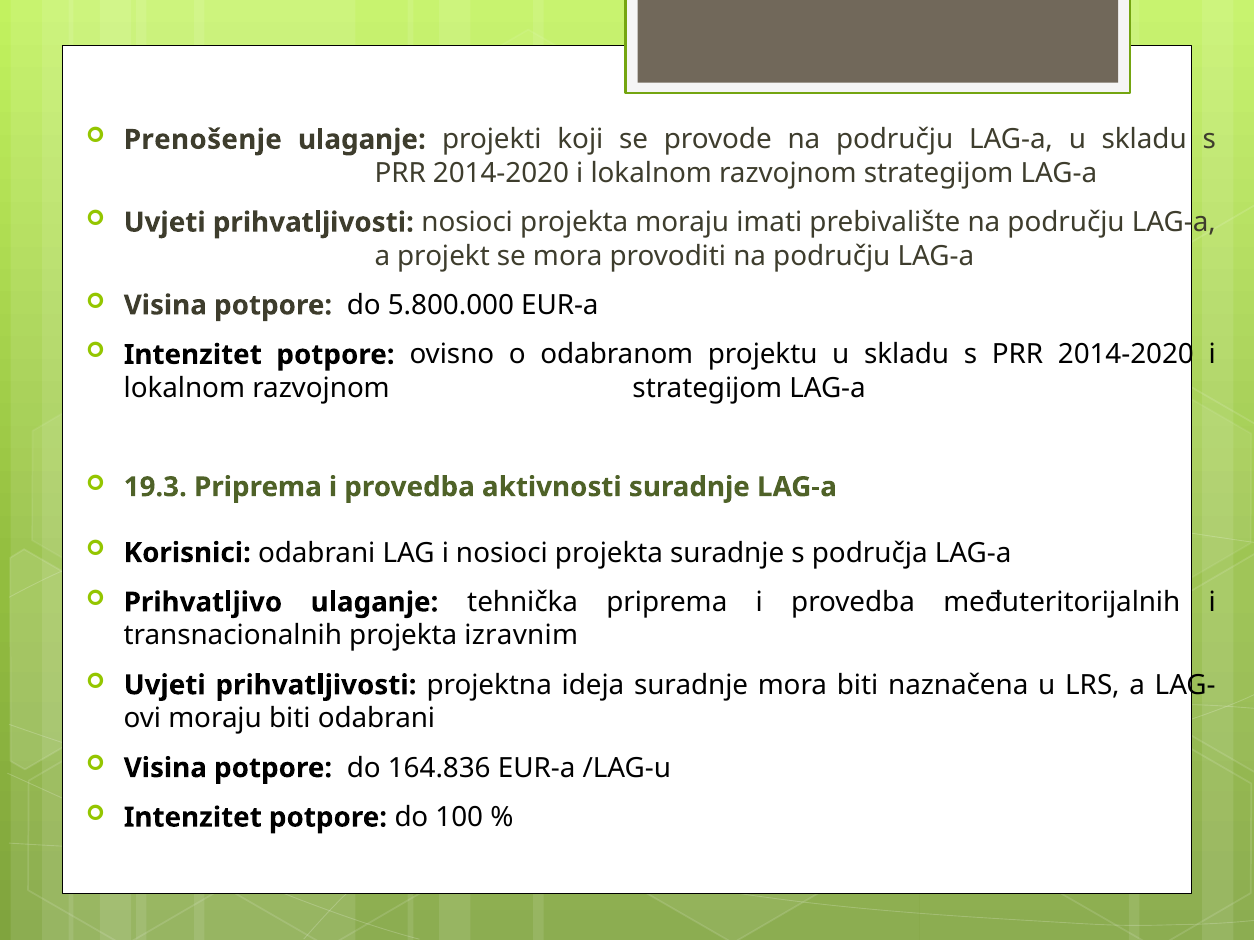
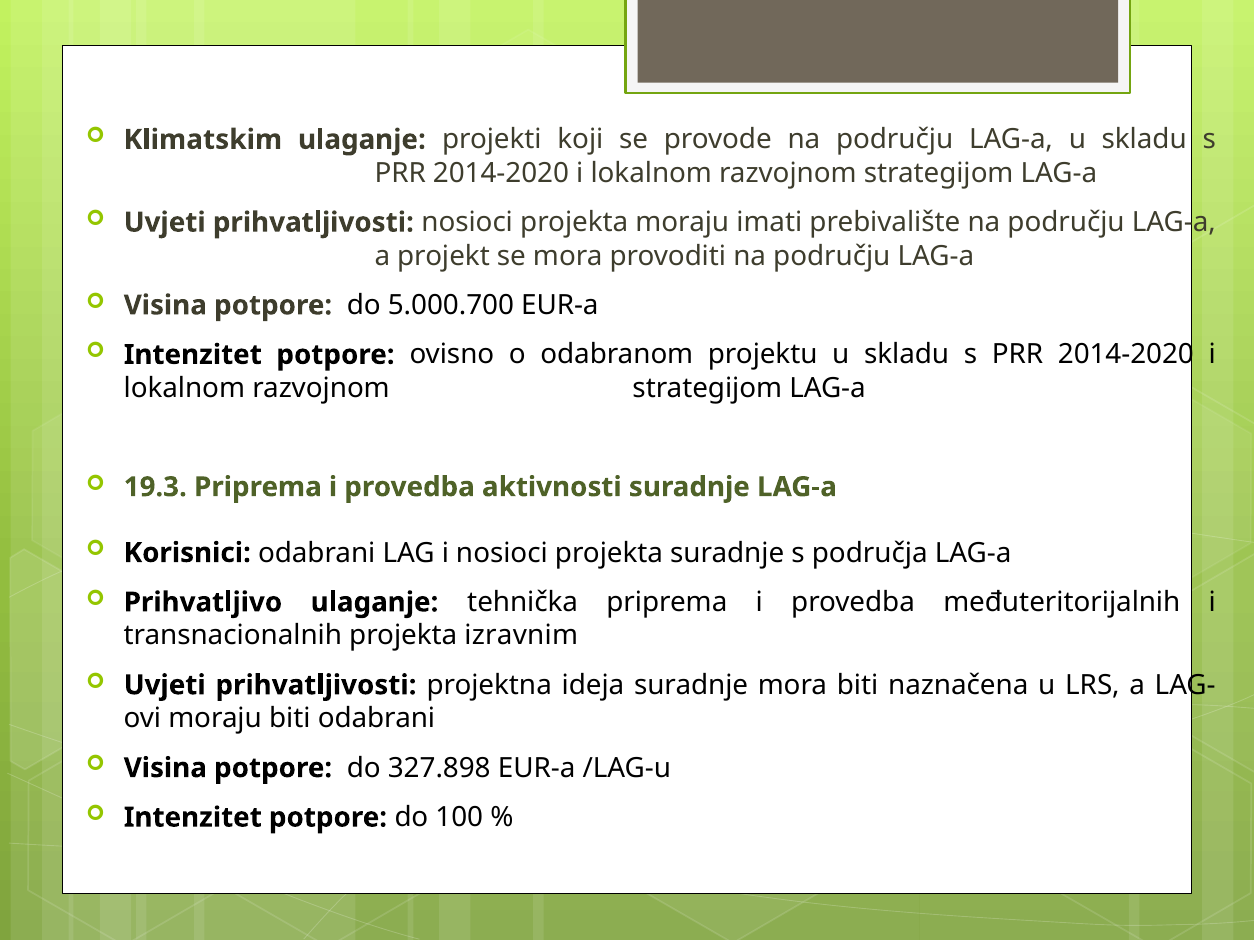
Prenošenje: Prenošenje -> Klimatskim (203, 140)
5.800.000: 5.800.000 -> 5.000.700 (451, 305)
164.836: 164.836 -> 327.898 (439, 768)
